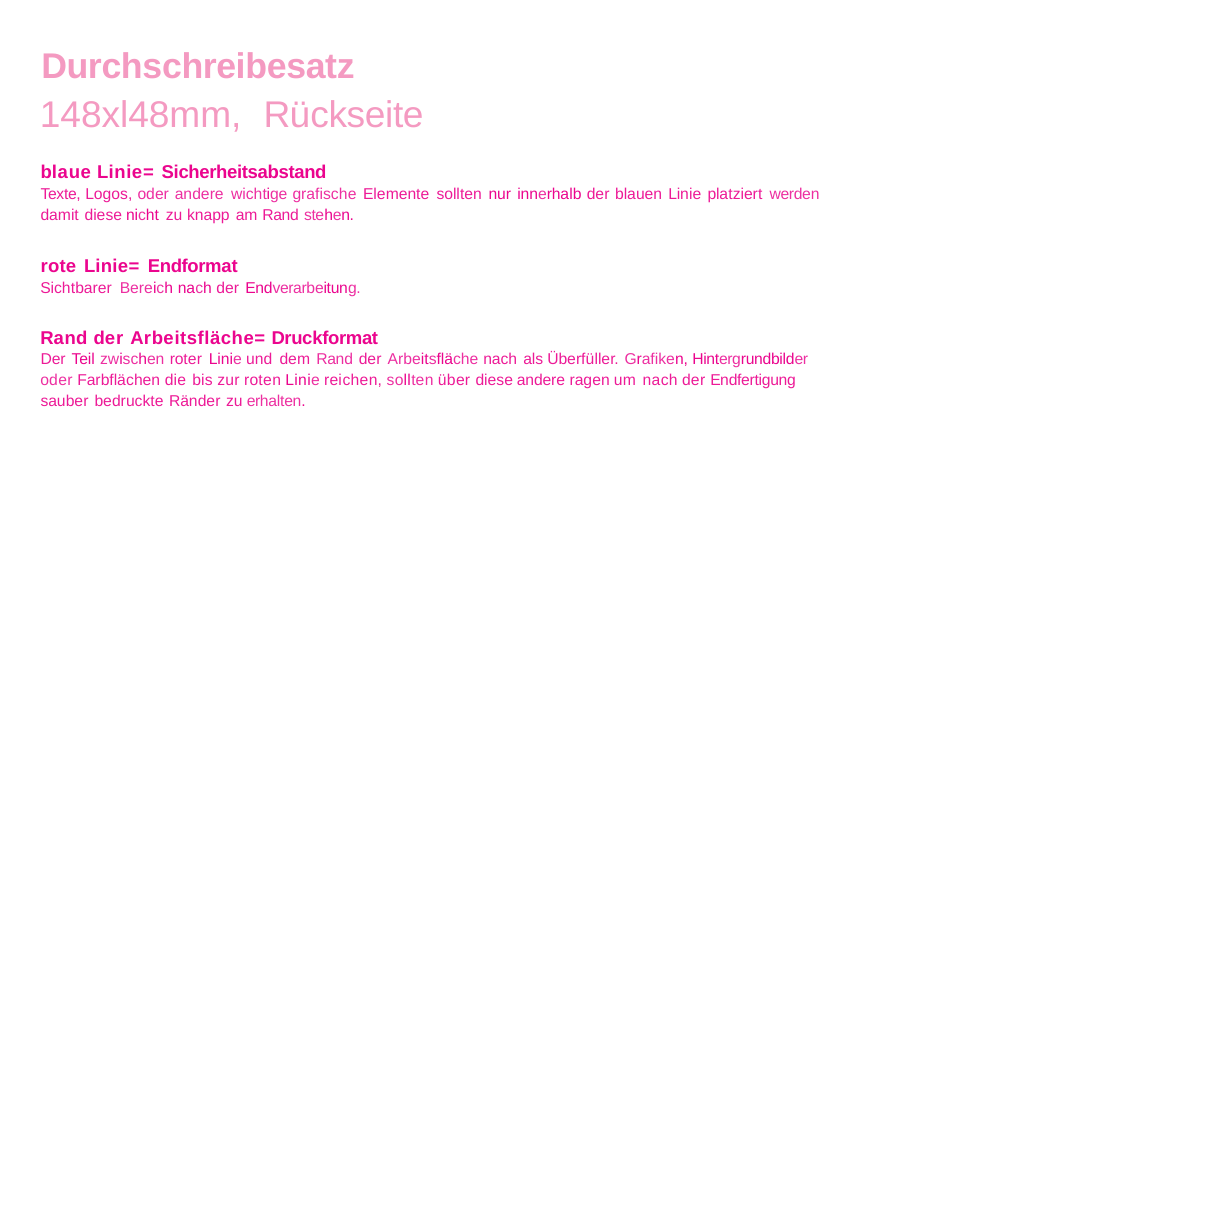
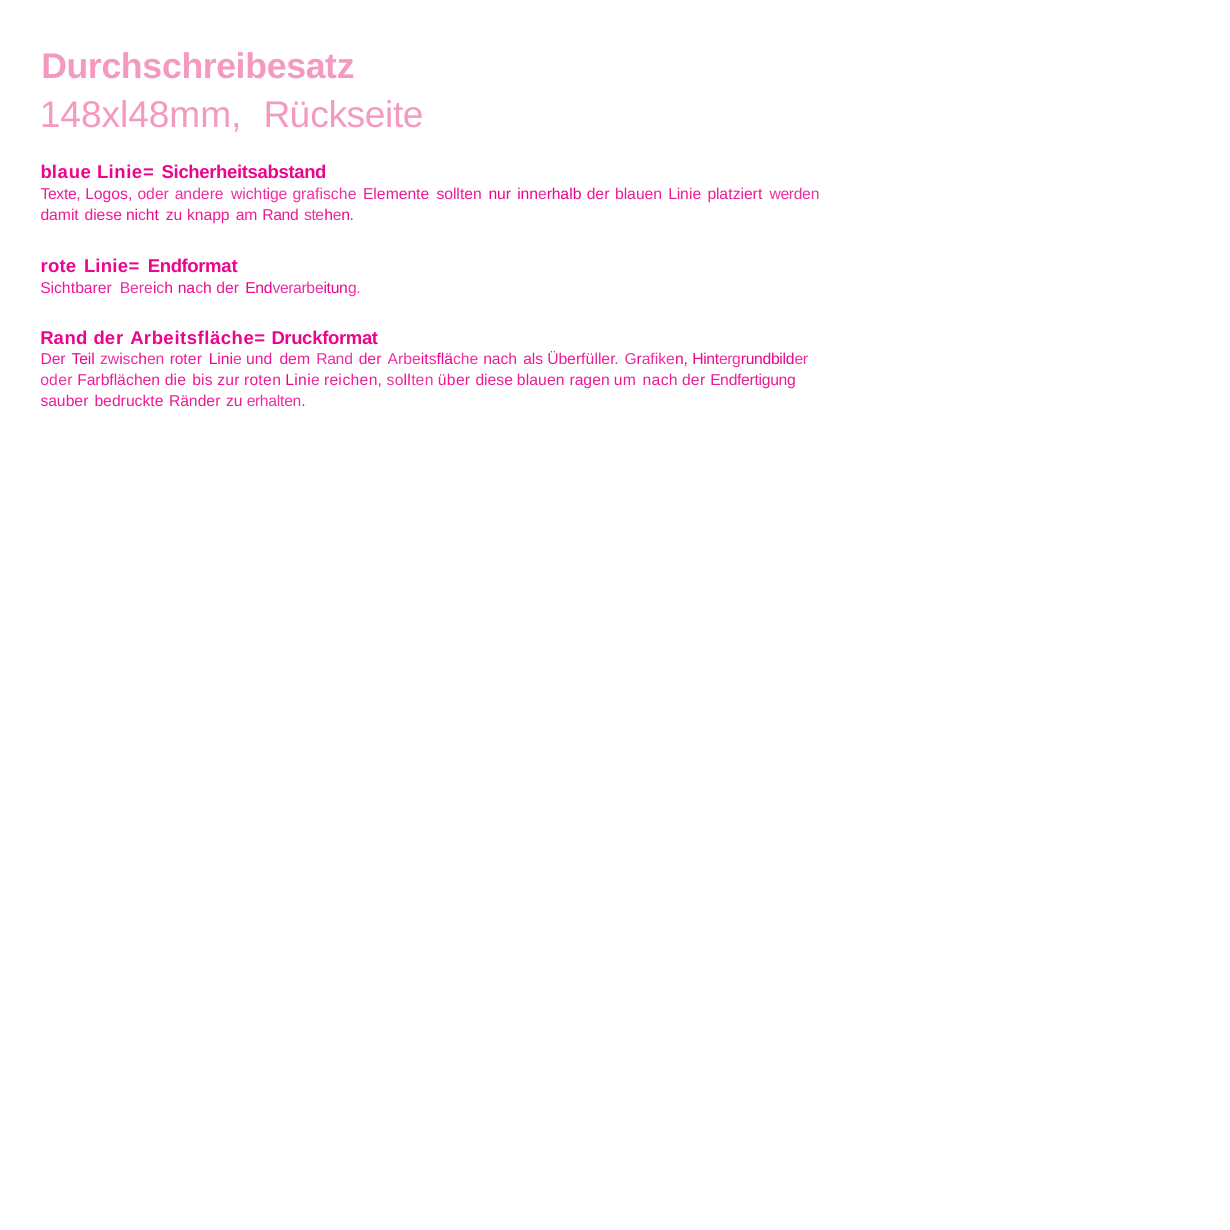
diese andere: andere -> blauen (541, 381)
